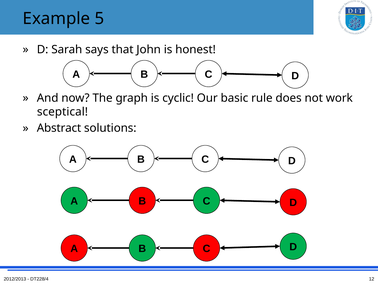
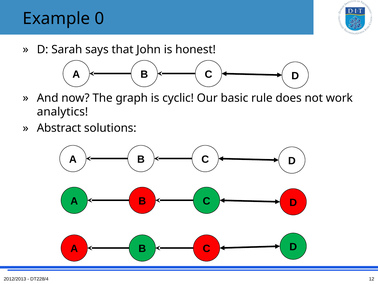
5: 5 -> 0 (99, 18)
sceptical: sceptical -> analytics (62, 112)
